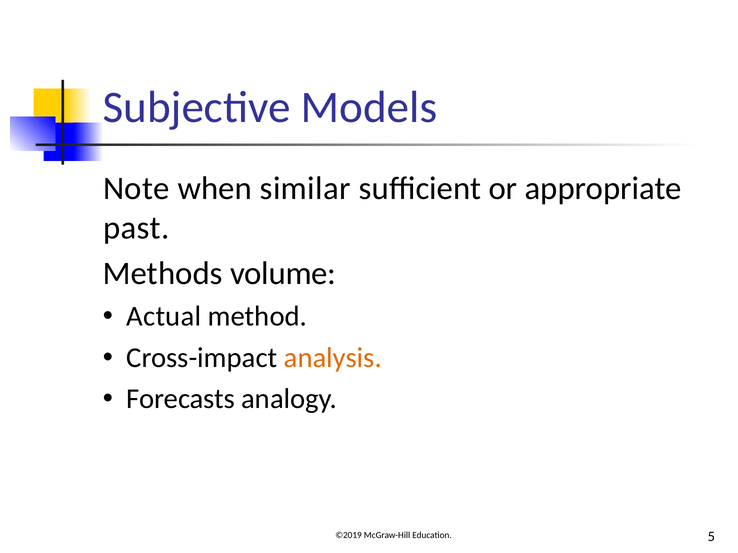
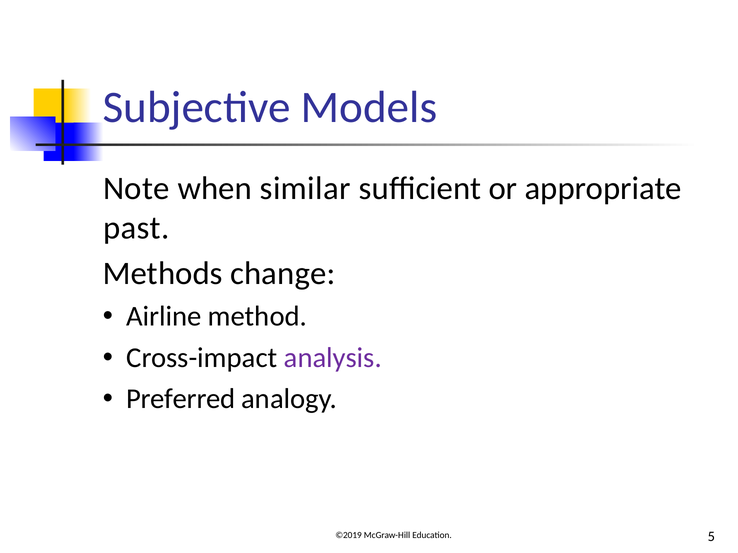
volume: volume -> change (283, 274)
Actual: Actual -> Airline (164, 317)
analysis colour: orange -> purple (333, 358)
Forecasts: Forecasts -> Preferred (181, 399)
